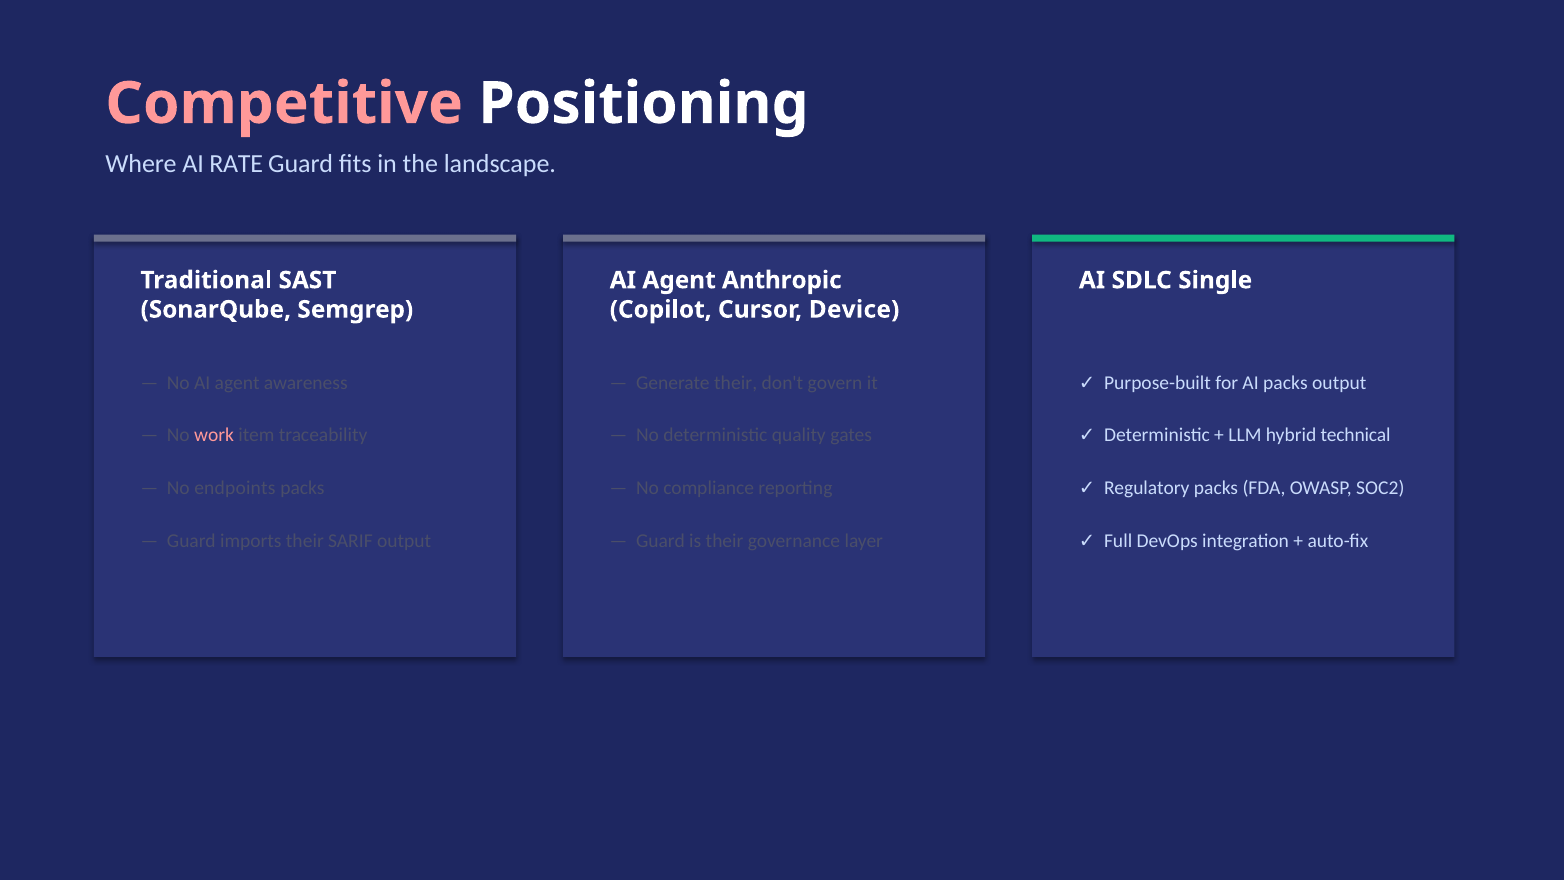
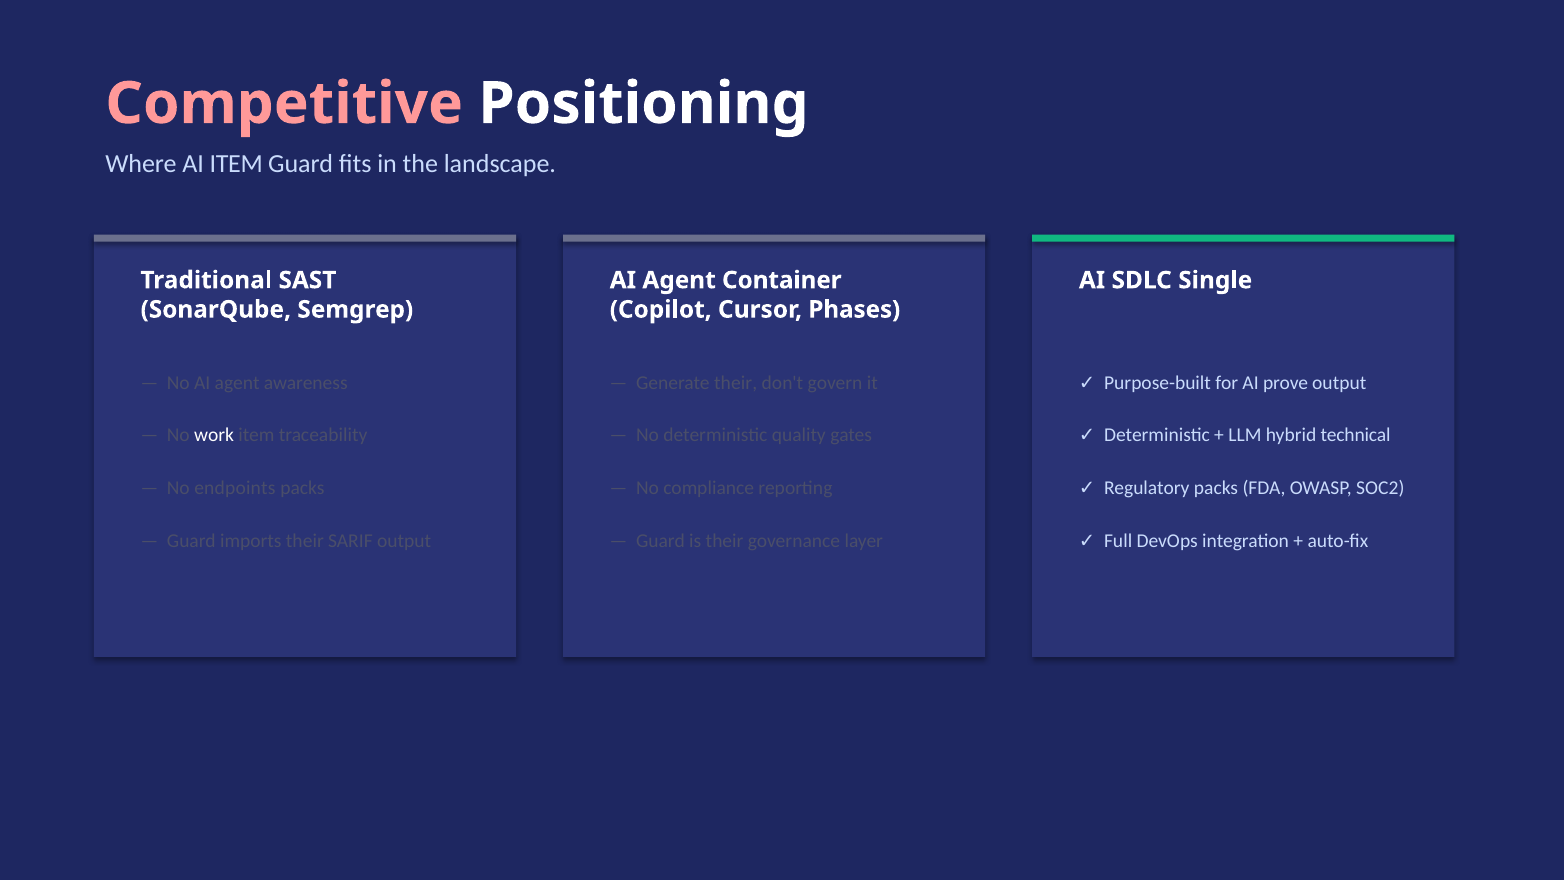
AI RATE: RATE -> ITEM (236, 164)
Anthropic: Anthropic -> Container (782, 280)
Device: Device -> Phases (854, 309)
AI packs: packs -> prove (1286, 382)
work colour: pink -> white (214, 435)
